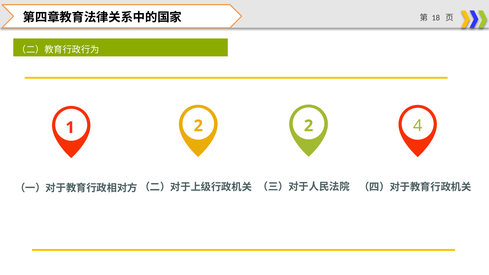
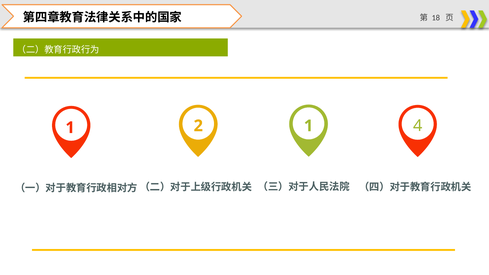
2 2: 2 -> 1 (309, 126)
